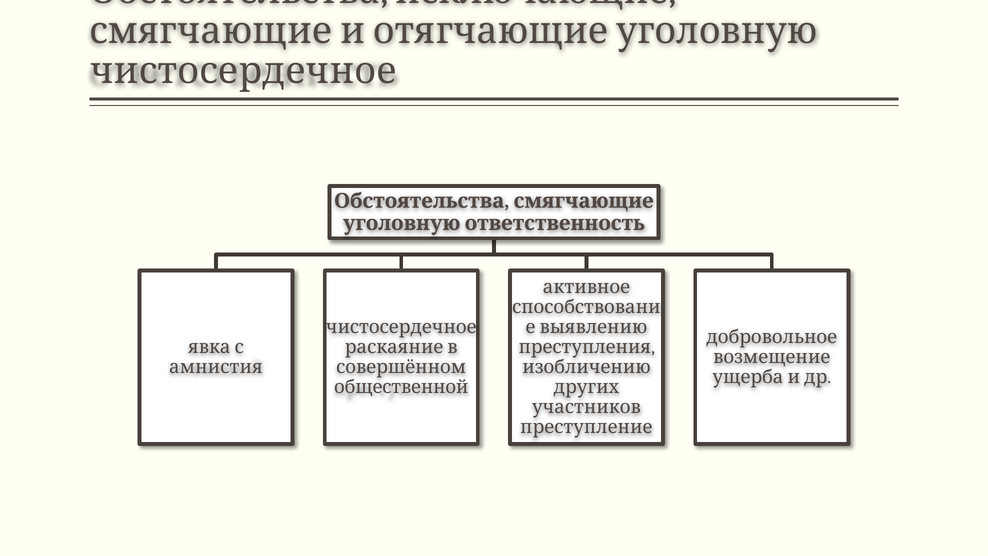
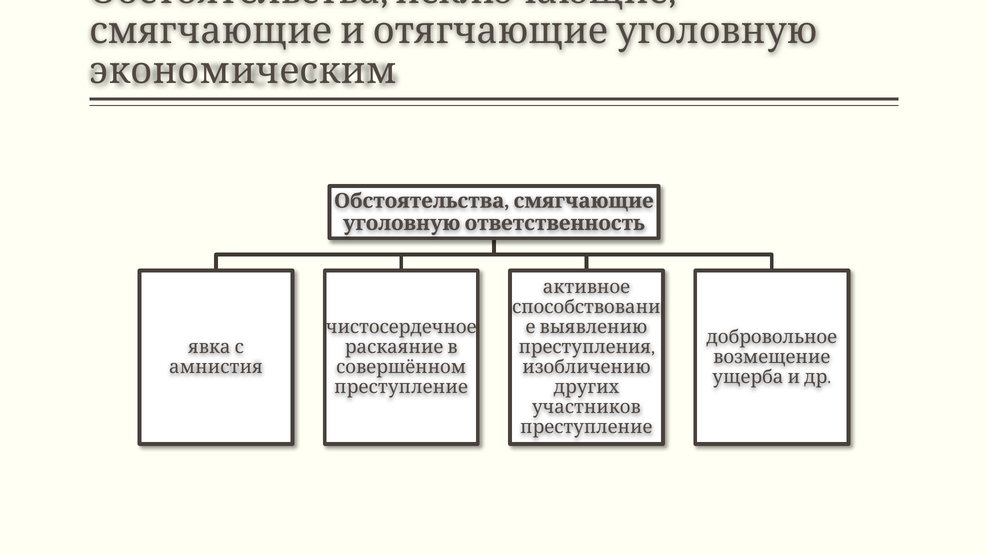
чистосердечное: чистосердечное -> экономическим (243, 71)
общественной: общественной -> преступление (401, 387)
